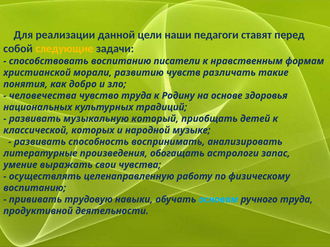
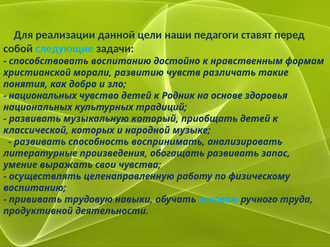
следующие colour: yellow -> light blue (64, 49)
писатели: писатели -> достойно (177, 61)
человечества: человечества -> национальных (43, 96)
чувство труда: труда -> детей (136, 96)
Родину: Родину -> Родник (178, 96)
обогащать астрологи: астрологи -> развивать (233, 154)
